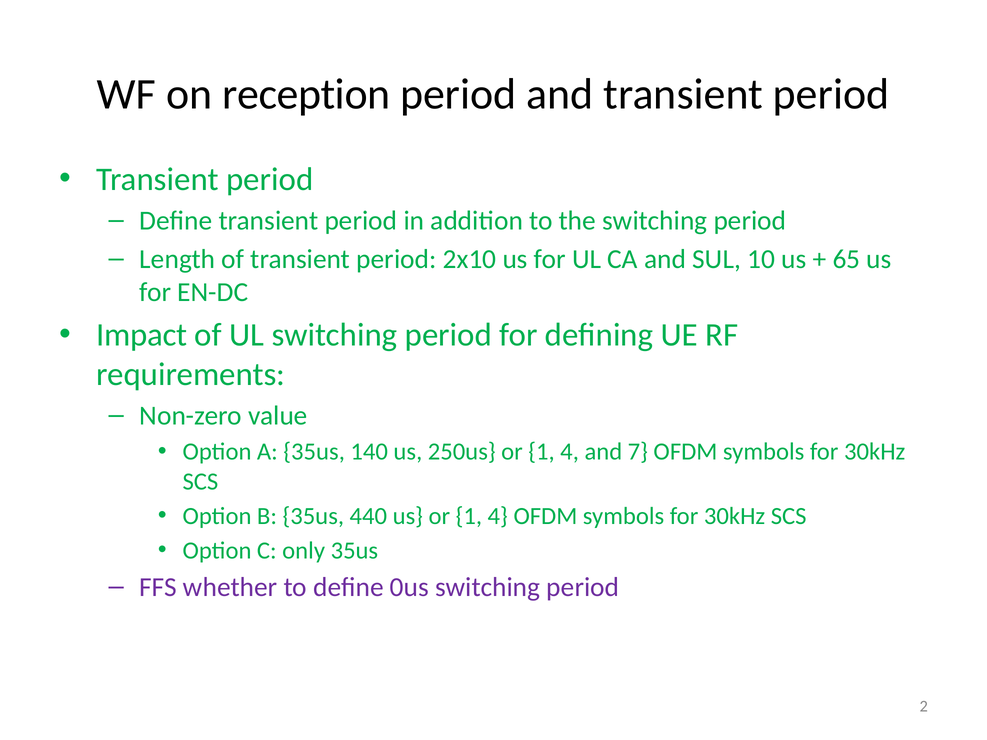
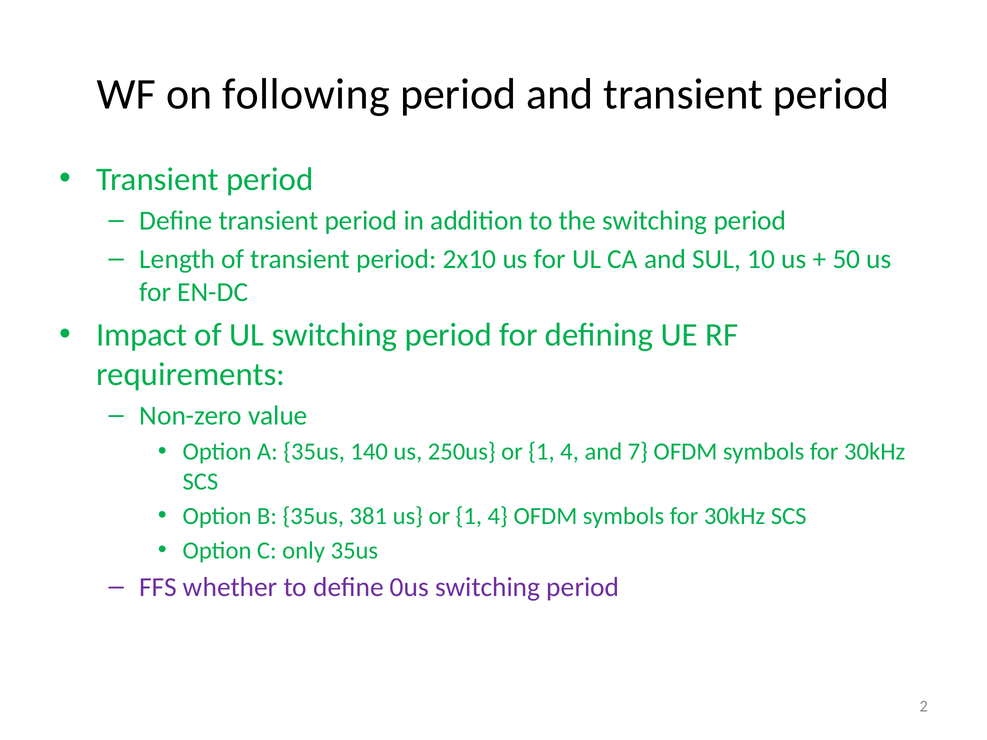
reception: reception -> following (306, 94)
65: 65 -> 50 (846, 259)
440: 440 -> 381 (368, 516)
